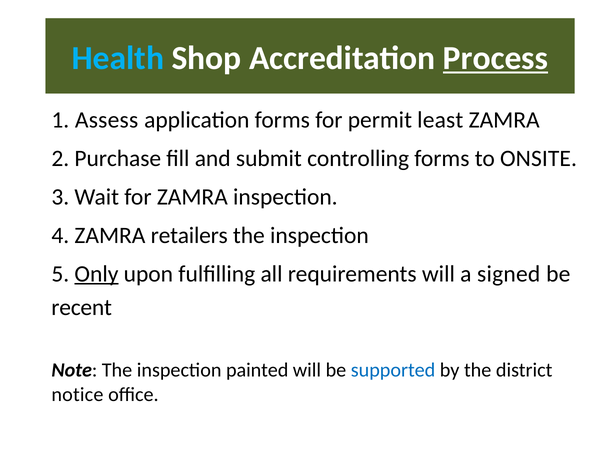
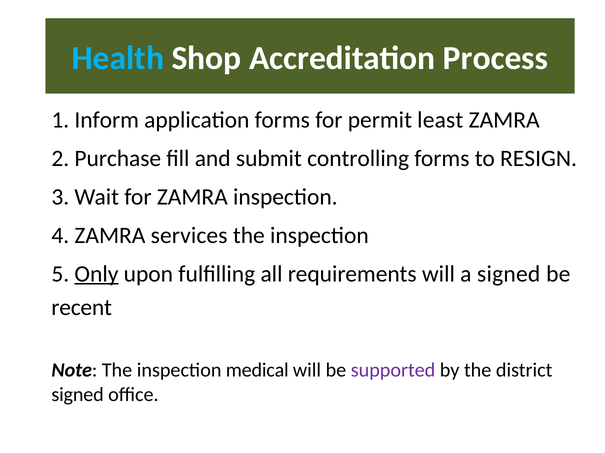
Process underline: present -> none (496, 58)
Assess: Assess -> Inform (107, 120)
ONSITE: ONSITE -> RESIGN (539, 159)
retailers: retailers -> services (189, 236)
painted: painted -> medical (257, 371)
supported colour: blue -> purple (393, 371)
notice: notice -> signed (78, 395)
